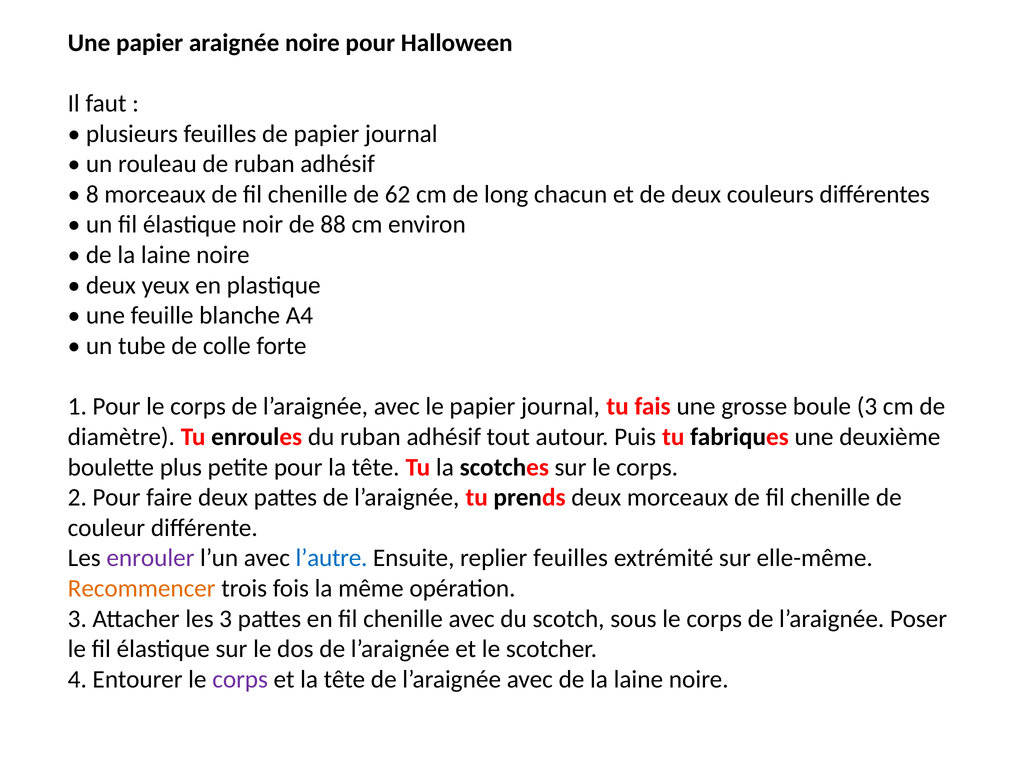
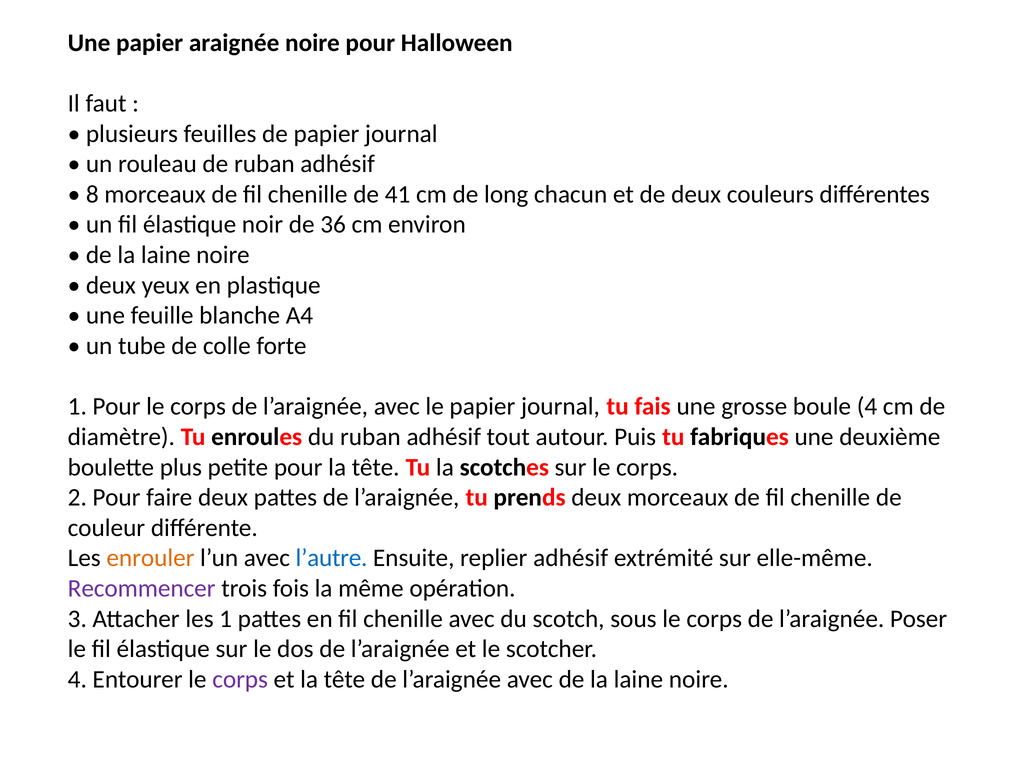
62: 62 -> 41 (398, 194)
88: 88 -> 36 (333, 225)
boule 3: 3 -> 4 (867, 407)
enrouler colour: purple -> orange (150, 558)
replier feuilles: feuilles -> adhésif (571, 558)
Recommencer colour: orange -> purple (142, 589)
les 3: 3 -> 1 (226, 619)
